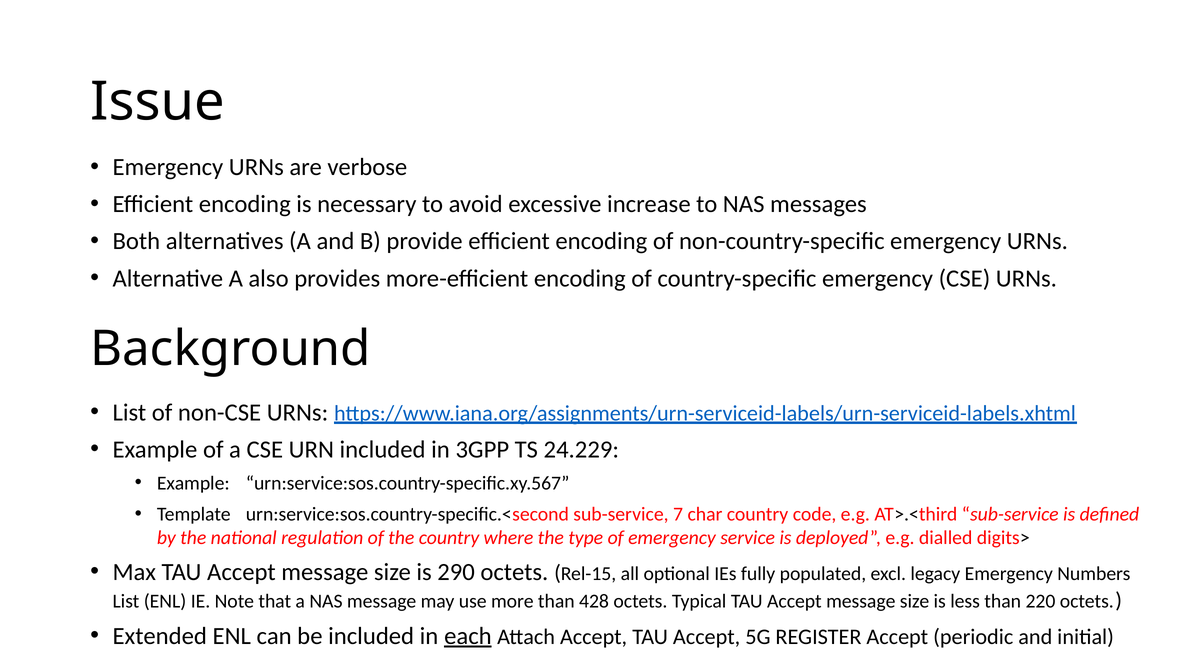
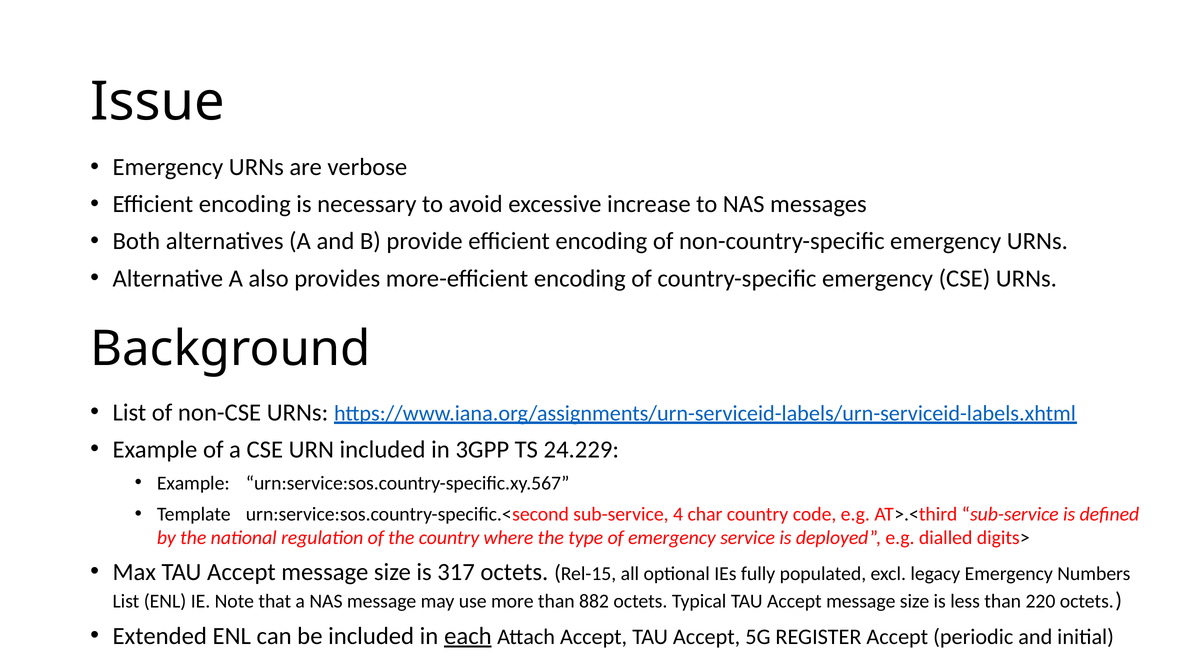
7: 7 -> 4 (678, 515)
290: 290 -> 317 (456, 573)
428: 428 -> 882 (594, 602)
